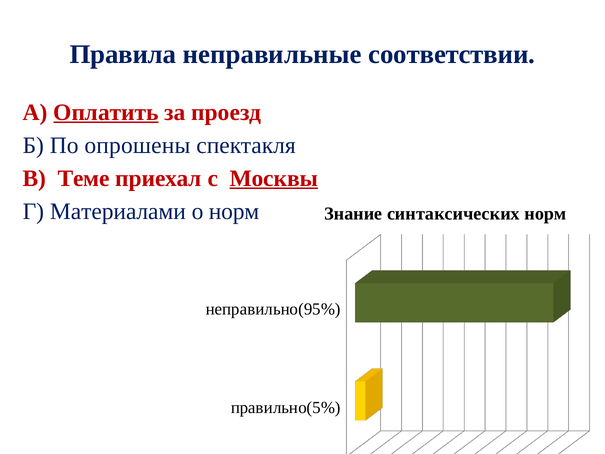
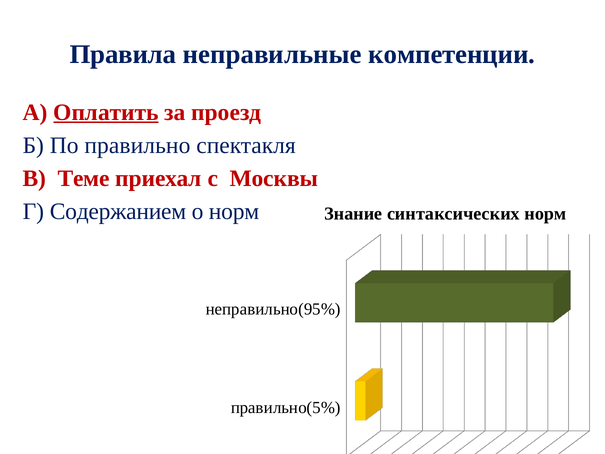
соответствии: соответствии -> компетенции (452, 54)
опрошены: опрошены -> правильно (137, 145)
Москвы underline: present -> none (274, 178)
Материалами: Материалами -> Содержанием (118, 211)
